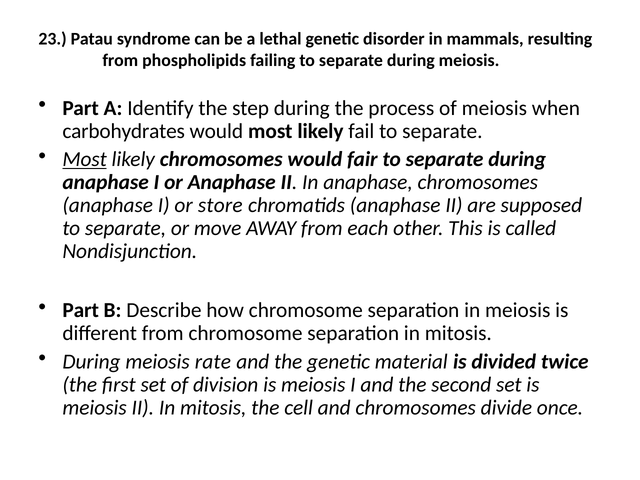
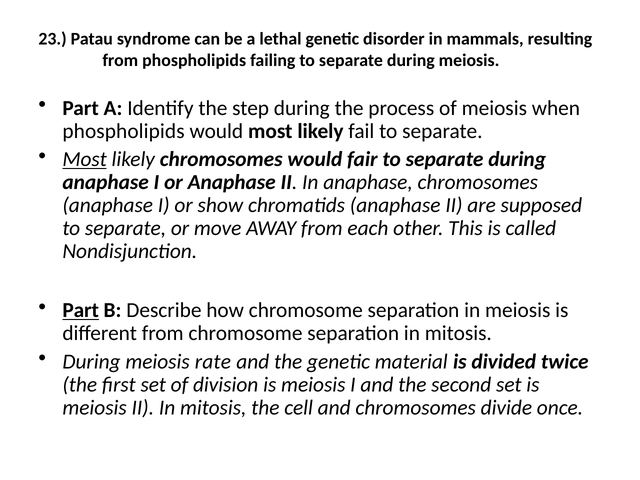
carbohydrates: carbohydrates -> phospholipids (124, 131)
store: store -> show (220, 205)
Part underline: none -> present (81, 310)
